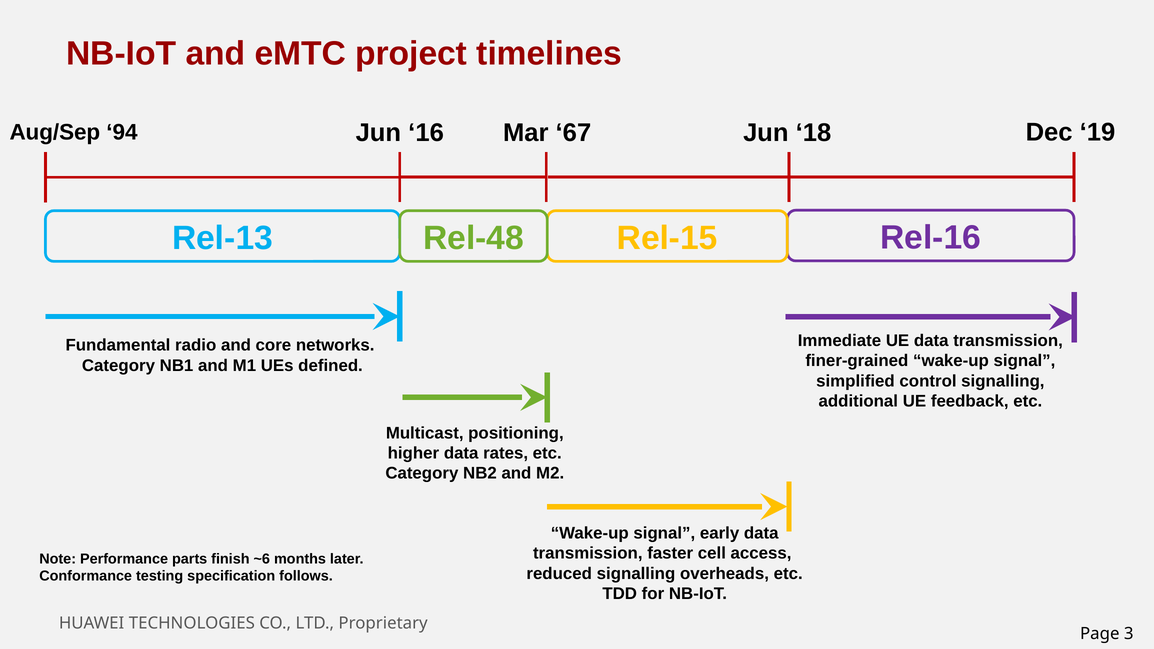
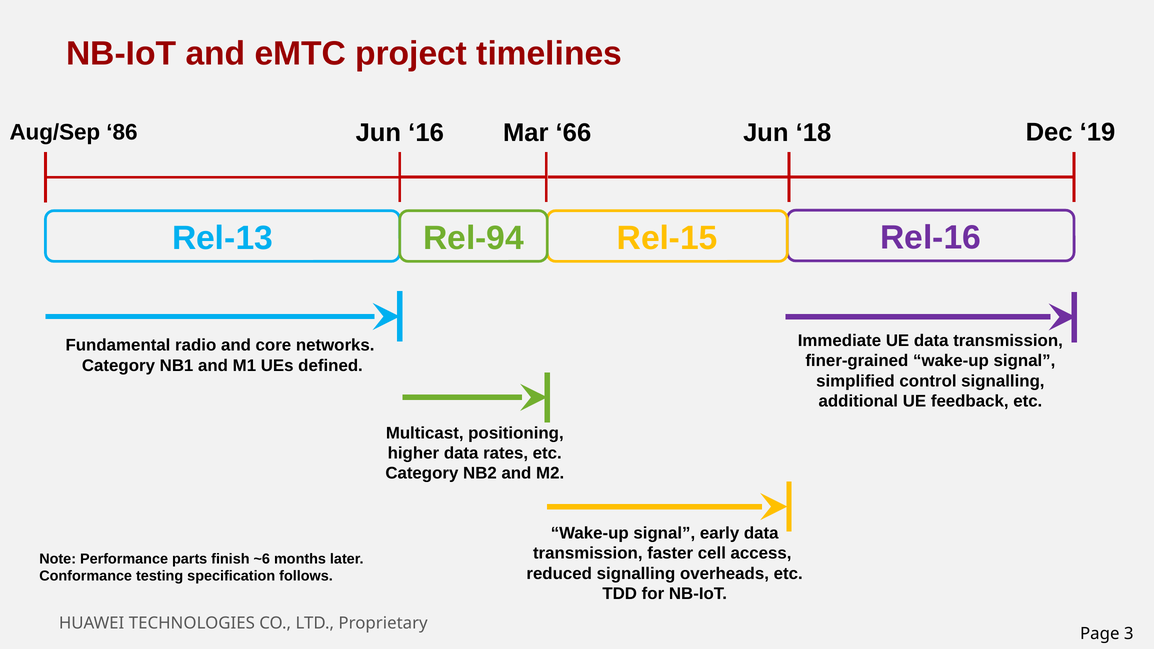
94: 94 -> 86 (122, 133)
67: 67 -> 66 (573, 133)
Rel-48: Rel-48 -> Rel-94 (473, 238)
